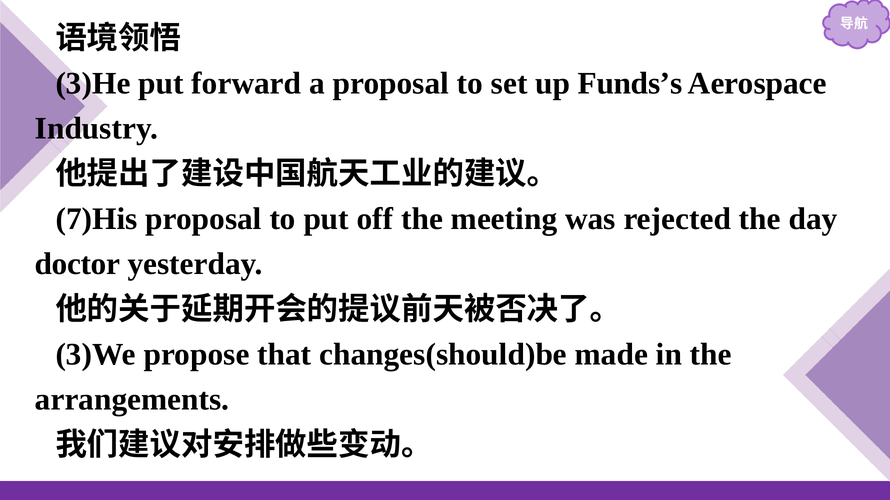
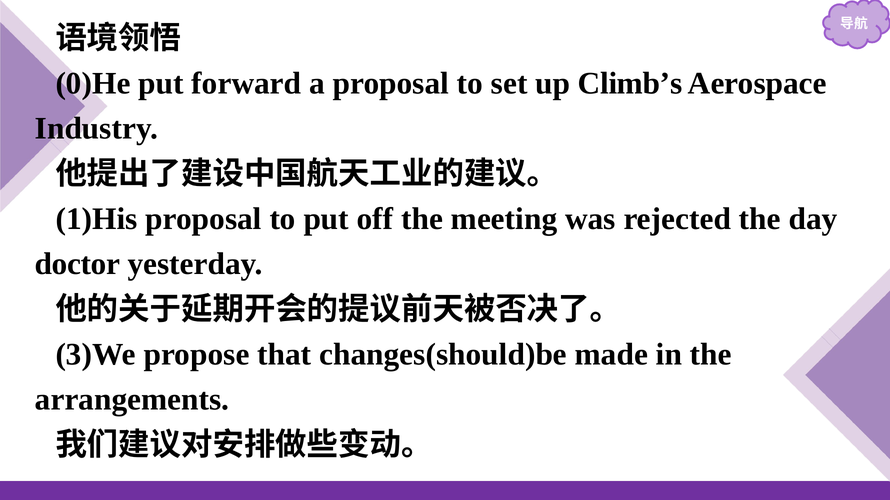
3)He: 3)He -> 0)He (93, 84)
Funds’s: Funds’s -> Climb’s (630, 84)
7)His: 7)His -> 1)His (97, 219)
